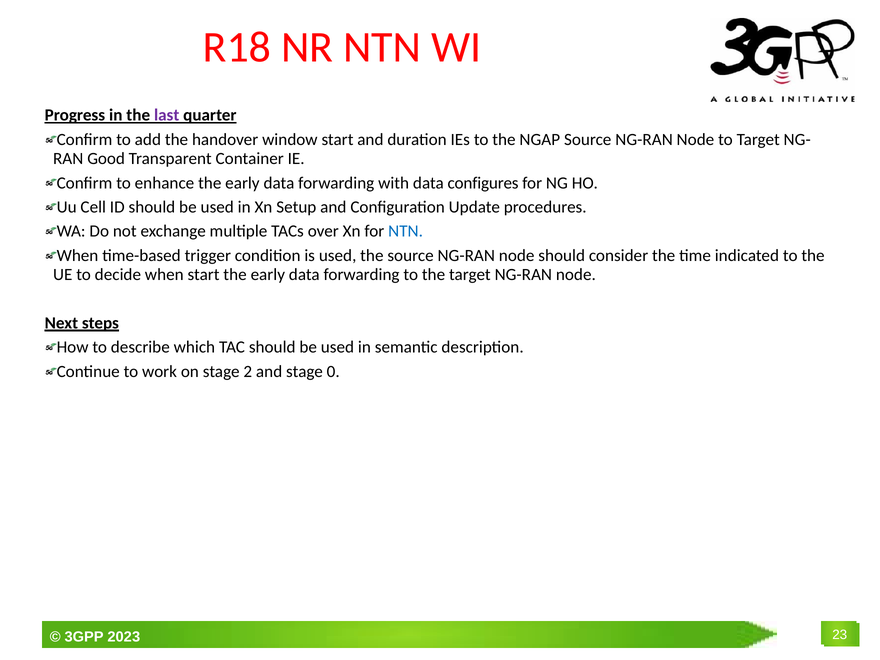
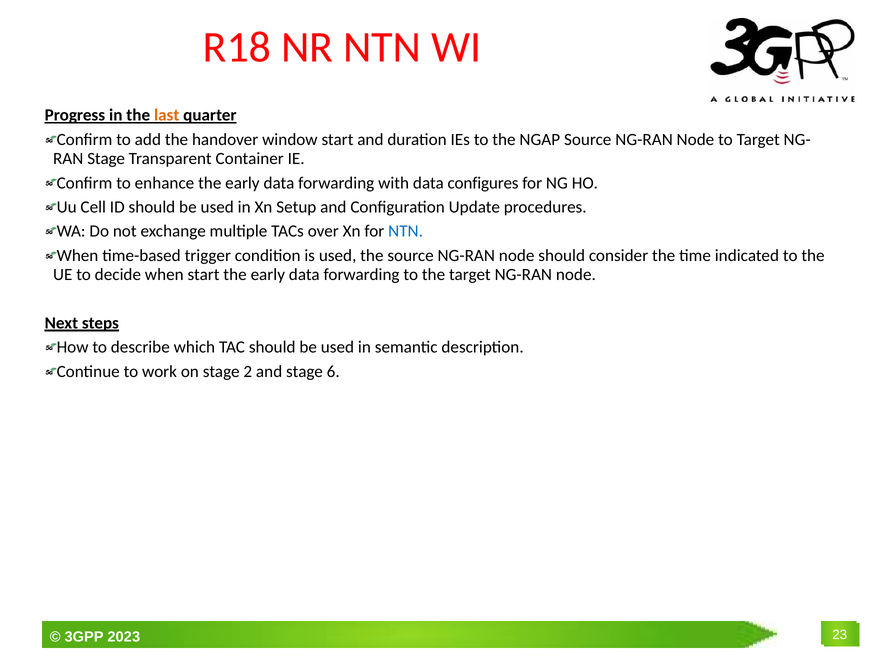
last colour: purple -> orange (167, 115)
Good: Good -> Stage (106, 159)
0: 0 -> 6 (333, 371)
